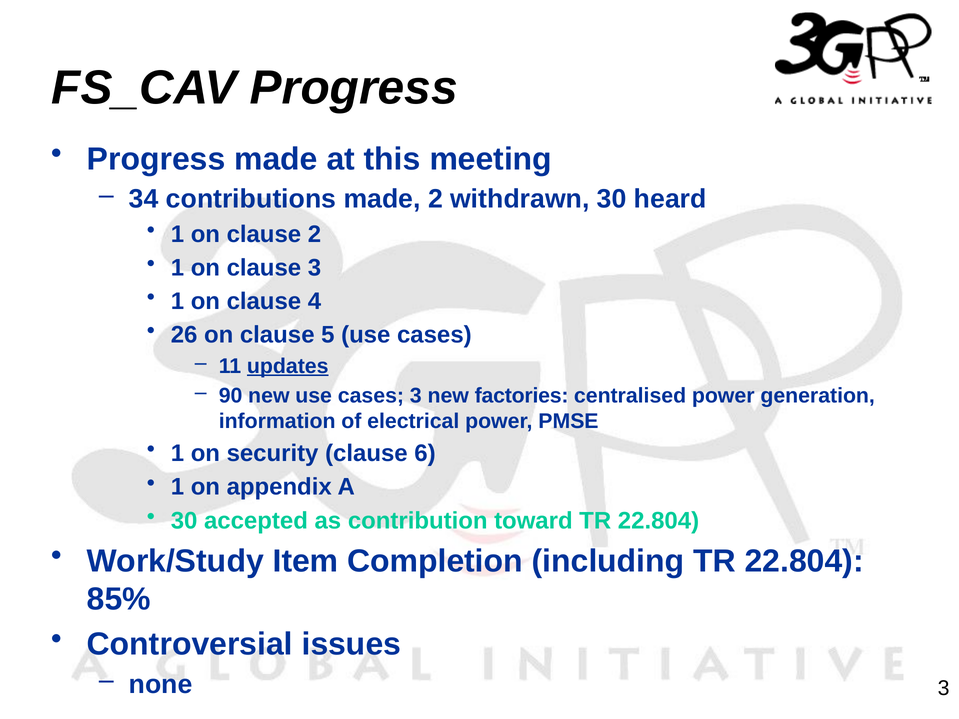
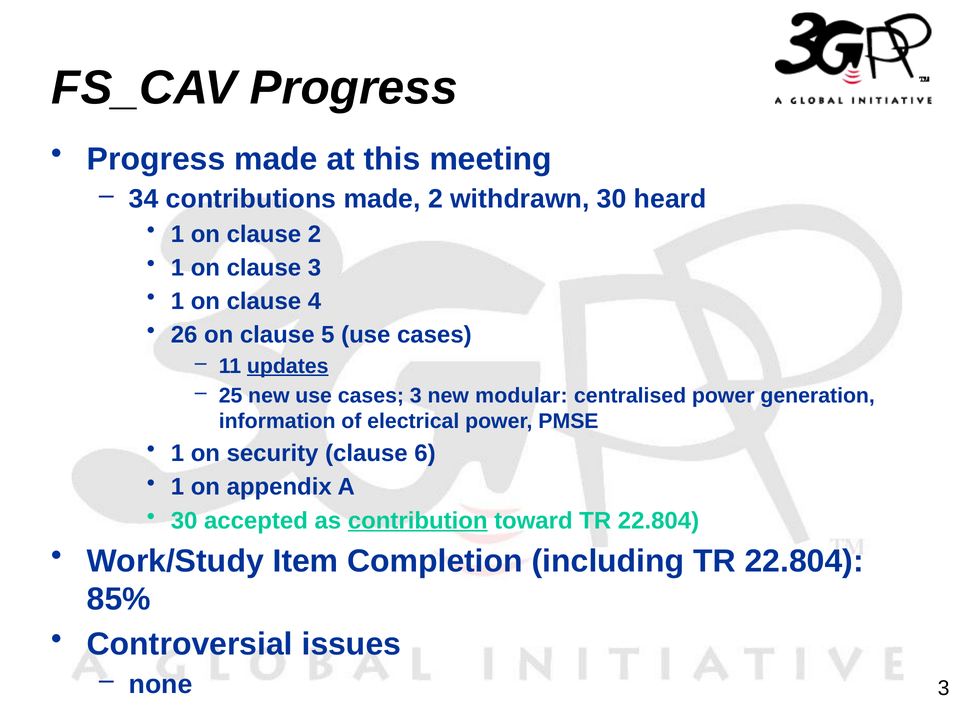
90: 90 -> 25 (231, 396)
factories: factories -> modular (521, 396)
contribution underline: none -> present (418, 521)
